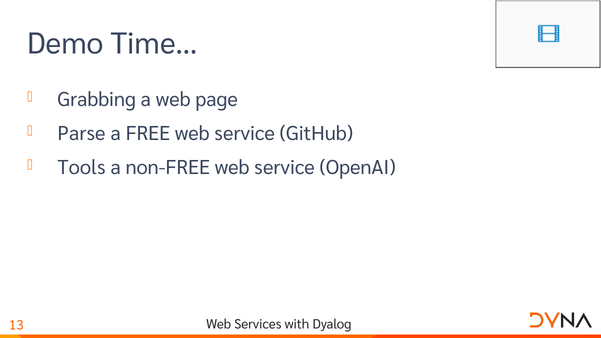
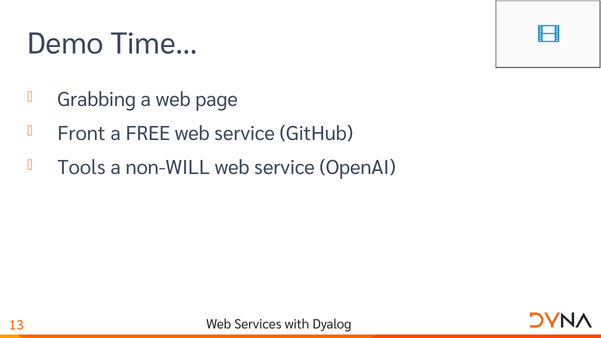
Parse: Parse -> Front (81, 134)
non-FREE: non-FREE -> non-WILL (168, 168)
